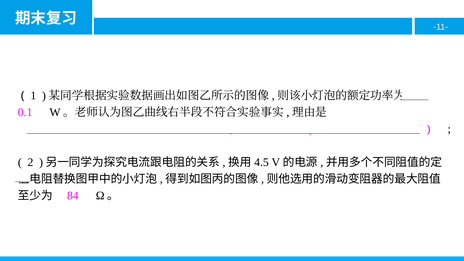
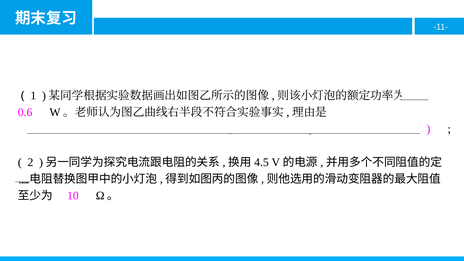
0.1: 0.1 -> 0.6 (25, 112)
84: 84 -> 10 (73, 196)
